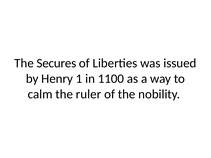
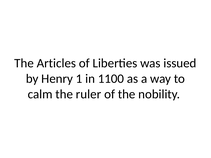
Secures: Secures -> Articles (56, 63)
